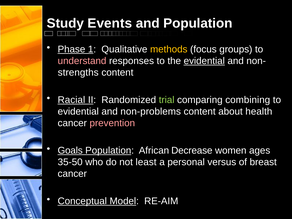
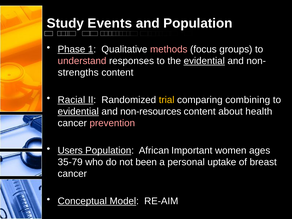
methods colour: yellow -> pink (169, 49)
trial colour: light green -> yellow (167, 100)
evidential underline: none -> present (78, 111)
non-problems: non-problems -> non-resources (151, 111)
Goals: Goals -> Users (70, 150)
Decrease: Decrease -> Important (192, 150)
35-50: 35-50 -> 35-79 (70, 162)
least: least -> been (146, 162)
versus: versus -> uptake (222, 162)
